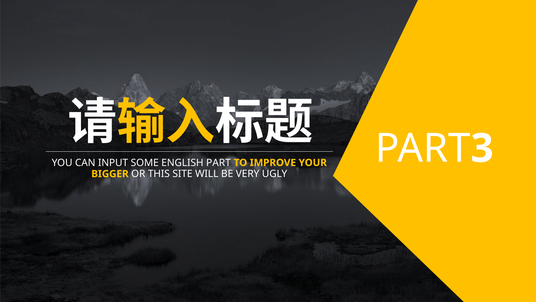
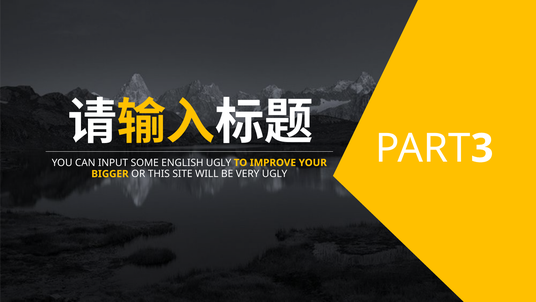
ENGLISH PART: PART -> UGLY (219, 162)
